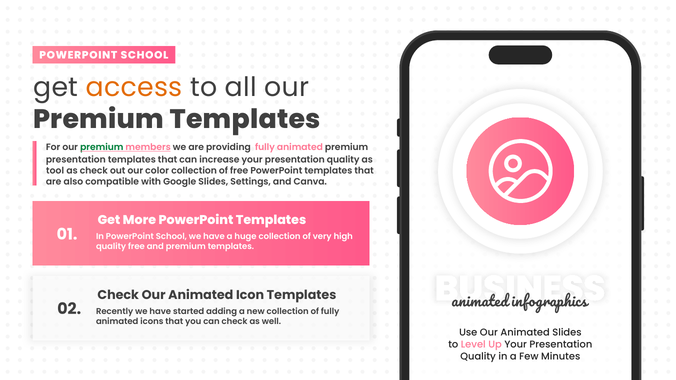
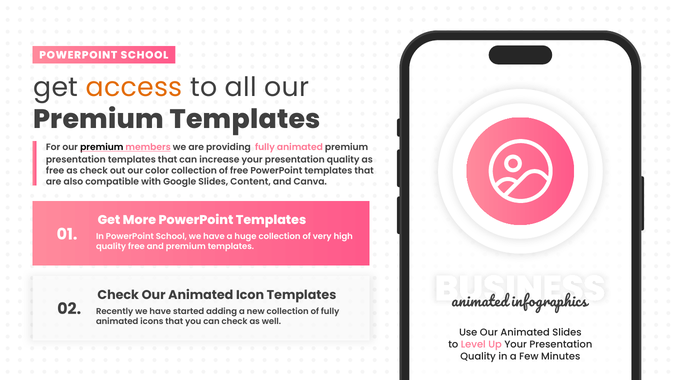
premium colour: green -> black (102, 147)
tool: tool -> free (55, 171)
Settings: Settings -> Content (251, 182)
